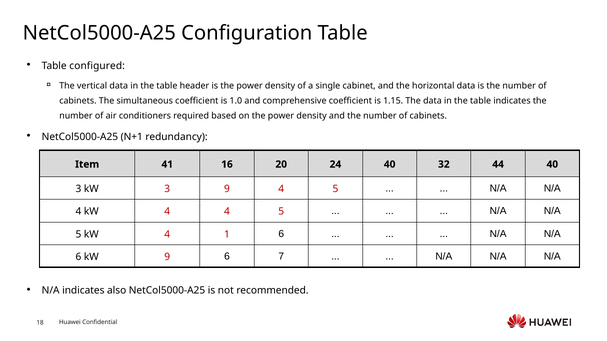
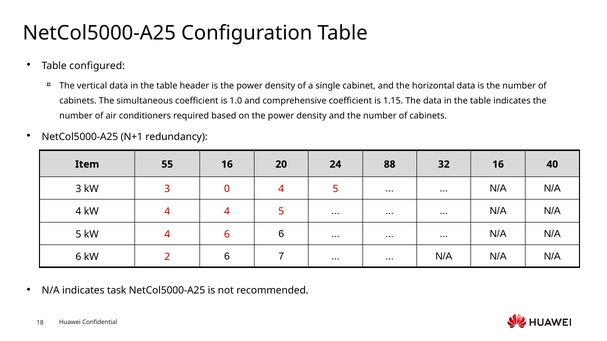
41: 41 -> 55 (167, 165)
24 40: 40 -> 88 (390, 165)
32 44: 44 -> 16 (498, 165)
3 9: 9 -> 0 (227, 189)
4 1: 1 -> 6 (227, 234)
kW 9: 9 -> 2 (167, 257)
also: also -> task (117, 291)
